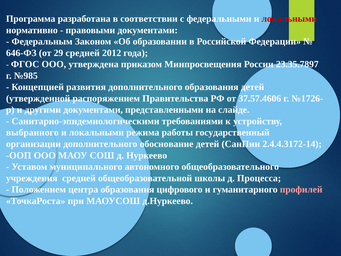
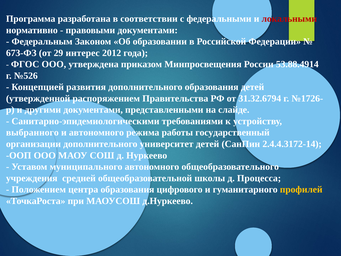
646-ФЗ: 646-ФЗ -> 673-ФЗ (21, 53)
29 средней: средней -> интерес (83, 53)
23.35.7897: 23.35.7897 -> 53.88.4914 (297, 64)
№985: №985 -> №526 (26, 76)
37.57.4606: 37.57.4606 -> 31.32.6794 (260, 98)
локальными: локальными -> автономного (96, 132)
обоснование: обоснование -> университет (167, 144)
профилей colour: pink -> yellow (301, 189)
